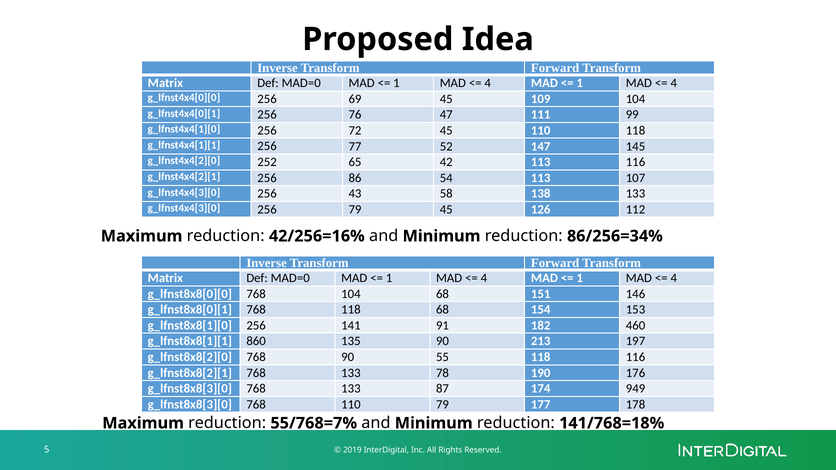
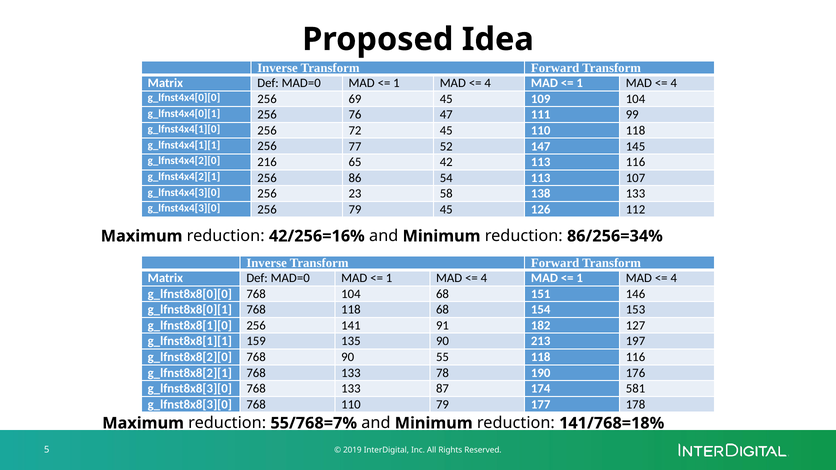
252: 252 -> 216 (267, 162)
43: 43 -> 23 (355, 194)
460: 460 -> 127 (636, 326)
860: 860 -> 159 (256, 341)
949: 949 -> 581 (636, 389)
